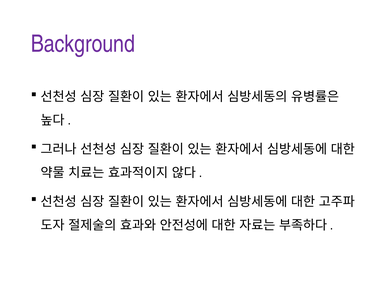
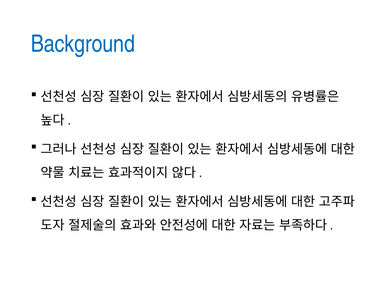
Background colour: purple -> blue (83, 44)
